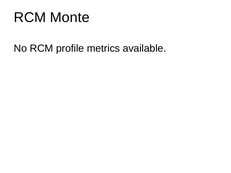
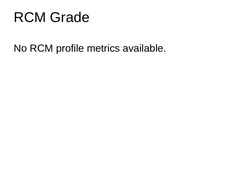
Monte: Monte -> Grade (70, 18)
